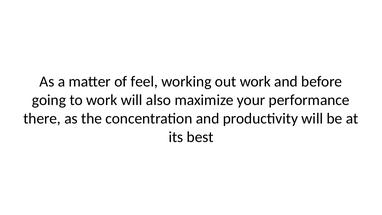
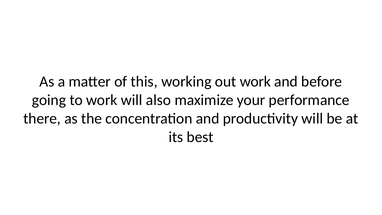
feel: feel -> this (144, 81)
